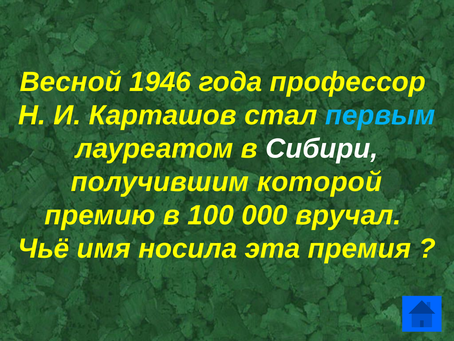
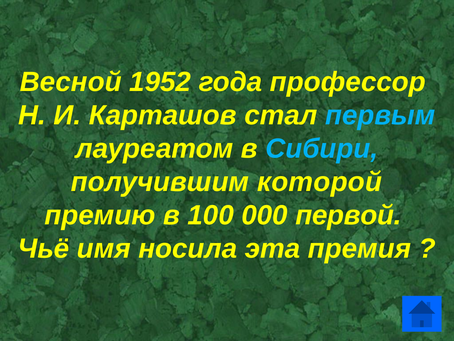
1946: 1946 -> 1952 (160, 82)
Сибири colour: white -> light blue (322, 148)
вручал: вручал -> первой (348, 215)
